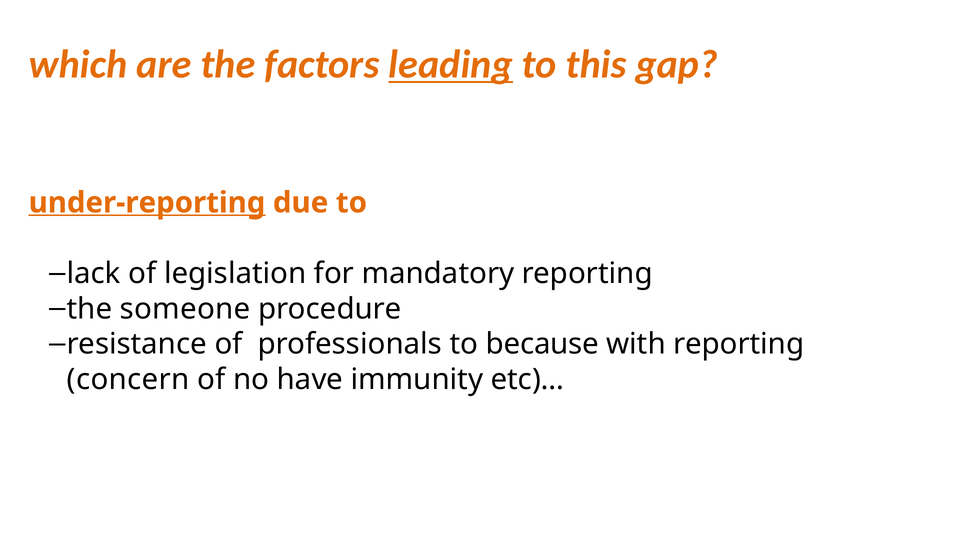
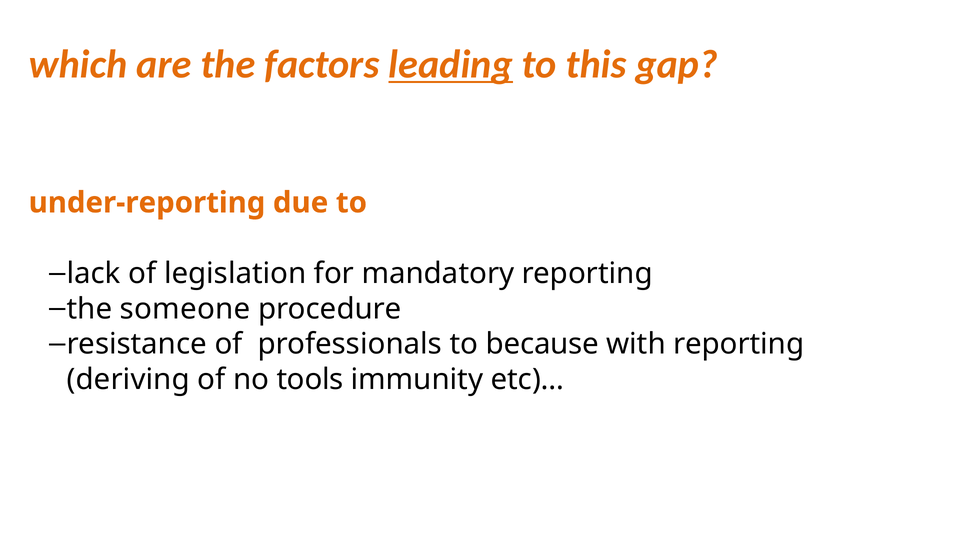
under-reporting underline: present -> none (147, 203)
concern: concern -> deriving (128, 380)
have: have -> tools (310, 380)
